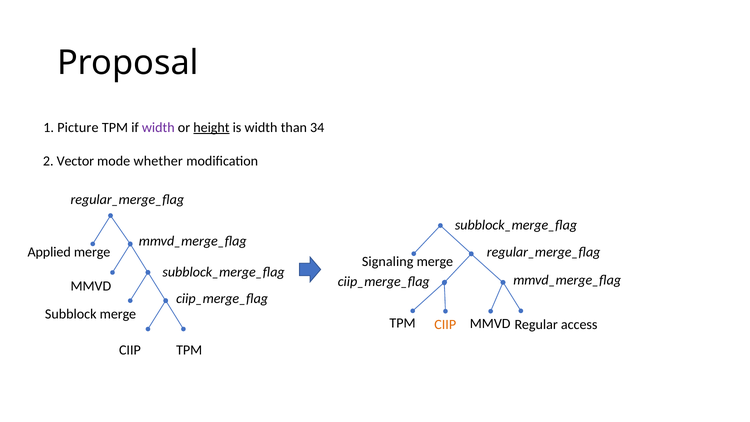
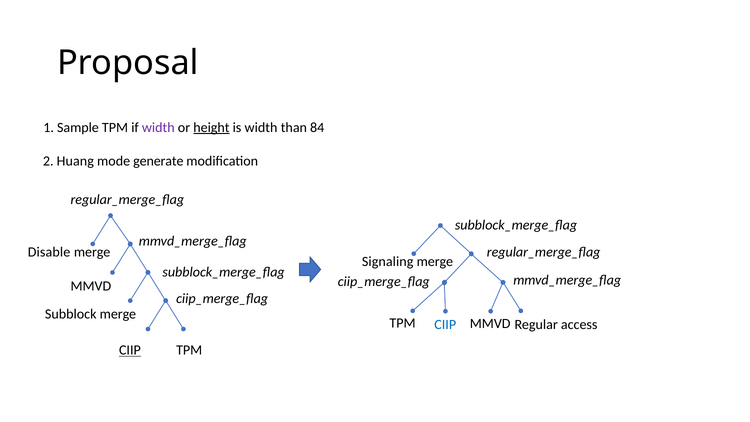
Picture: Picture -> Sample (78, 128)
34: 34 -> 84 (317, 128)
Vector: Vector -> Huang (75, 161)
whether: whether -> generate (158, 161)
Applied: Applied -> Disable (49, 252)
CIIP colour: orange -> blue (445, 325)
CIIP underline: none -> present (130, 350)
